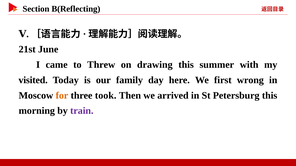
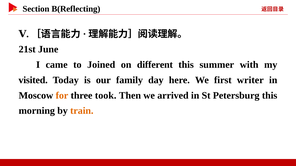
Threw: Threw -> Joined (101, 65)
drawing: drawing -> different (155, 65)
wrong: wrong -> writer (250, 80)
train colour: purple -> orange (82, 111)
